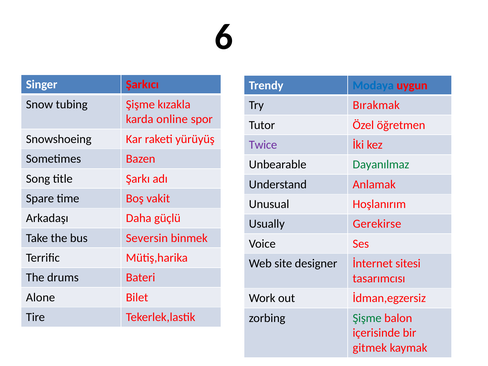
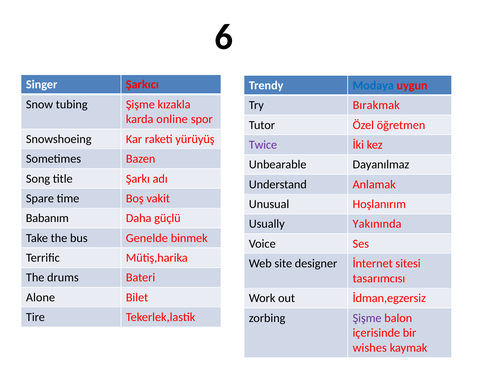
Dayanılmaz colour: green -> black (381, 165)
Arkadaşı: Arkadaşı -> Babanım (47, 218)
Gerekirse: Gerekirse -> Yakınında (377, 224)
Seversin: Seversin -> Genelde (147, 238)
Şişme colour: green -> purple (367, 318)
gitmek: gitmek -> wishes (370, 348)
